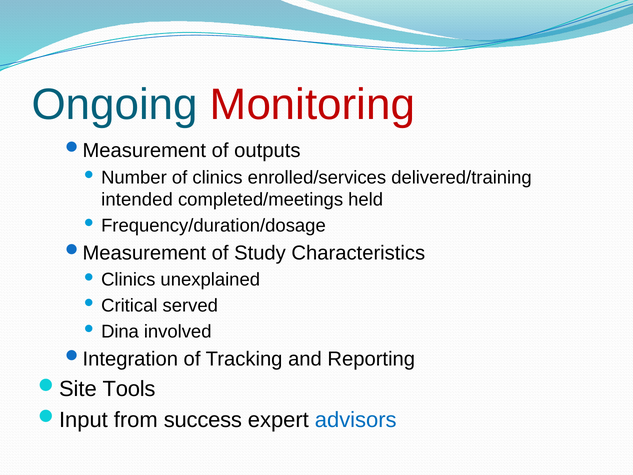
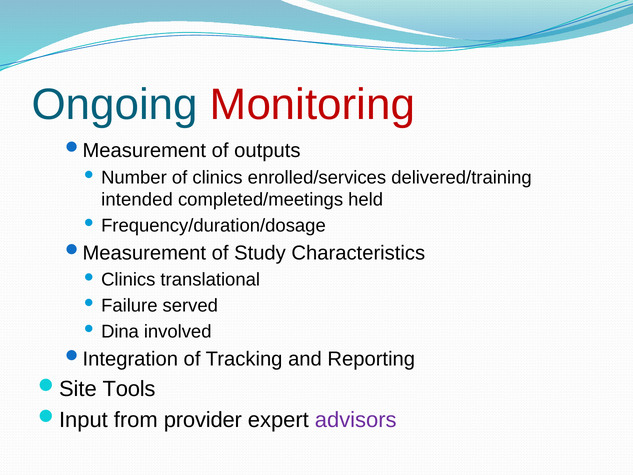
unexplained: unexplained -> translational (210, 280)
Critical: Critical -> Failure (129, 306)
success: success -> provider (203, 420)
advisors colour: blue -> purple (356, 420)
